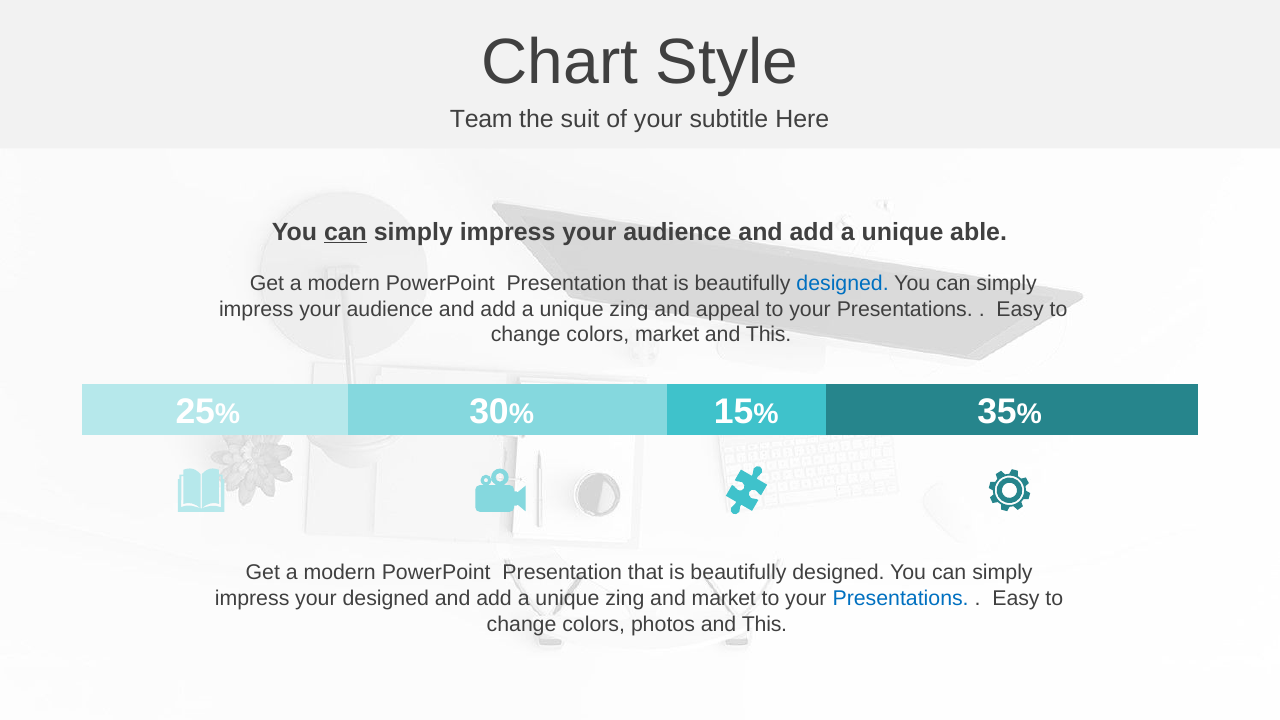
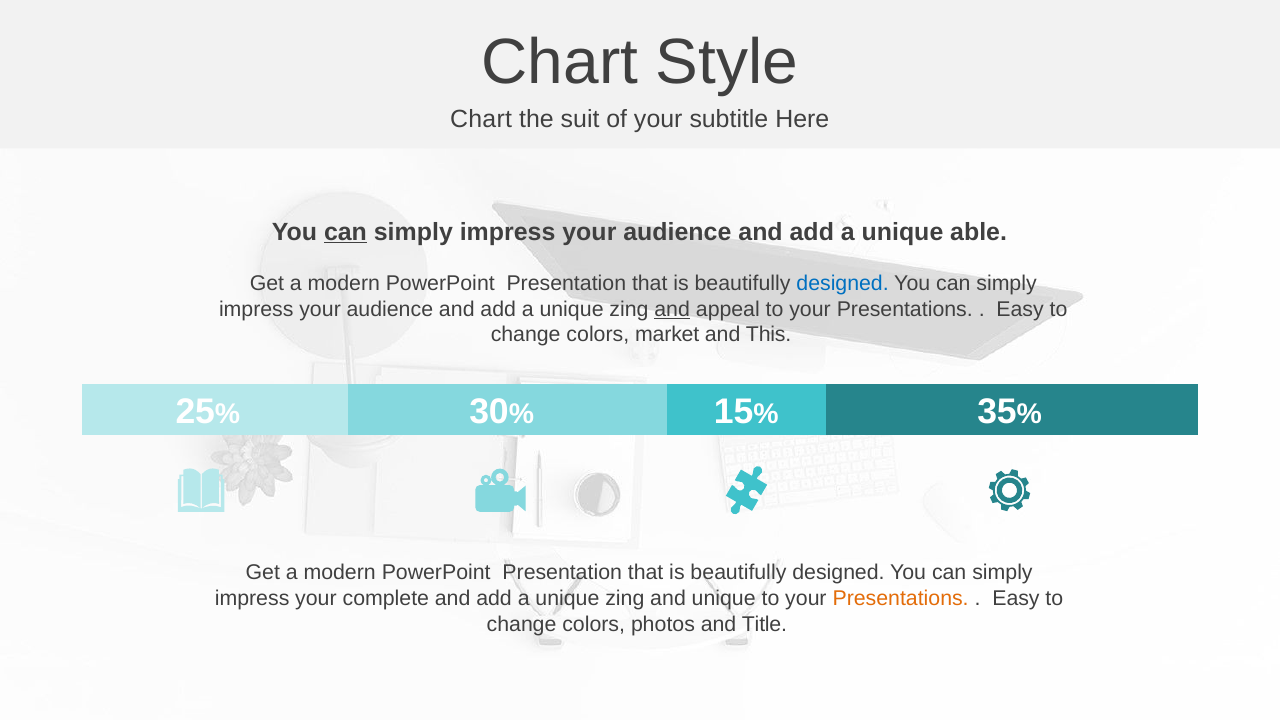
Team: Team -> Chart (481, 120)
and underline: none -> present (672, 309)
your designed: designed -> complete (386, 598)
and market: market -> unique (724, 598)
Presentations colour: blue -> orange (901, 598)
photos and This: This -> Title (764, 624)
